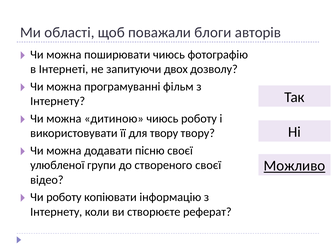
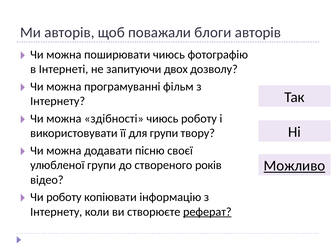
Ми області: області -> авторів (69, 32)
дитиною: дитиною -> здібності (114, 119)
для твору: твору -> групи (164, 133)
створеного своєї: своєї -> років (208, 165)
реферат underline: none -> present (207, 212)
